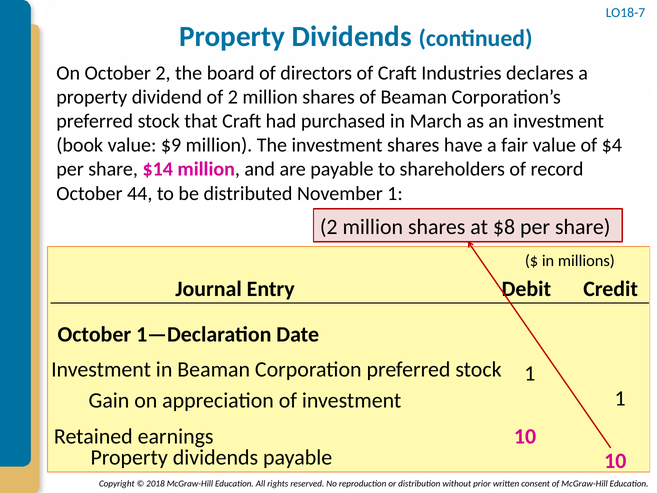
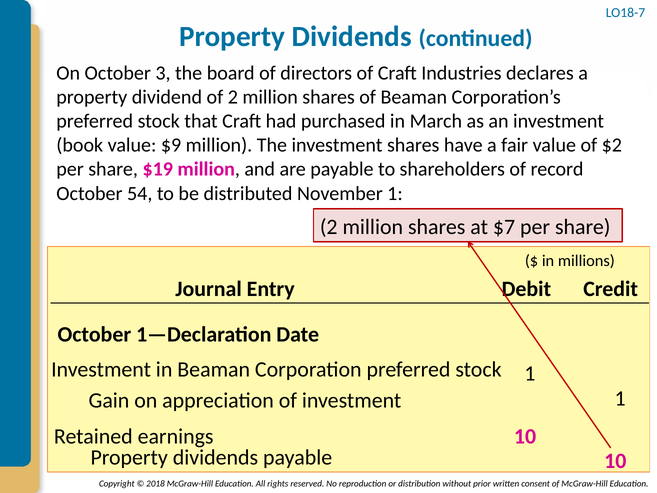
October 2: 2 -> 3 (163, 73)
$4: $4 -> $2 (612, 145)
$14: $14 -> $19 (158, 169)
44: 44 -> 54 (140, 193)
$8: $8 -> $7 (504, 227)
